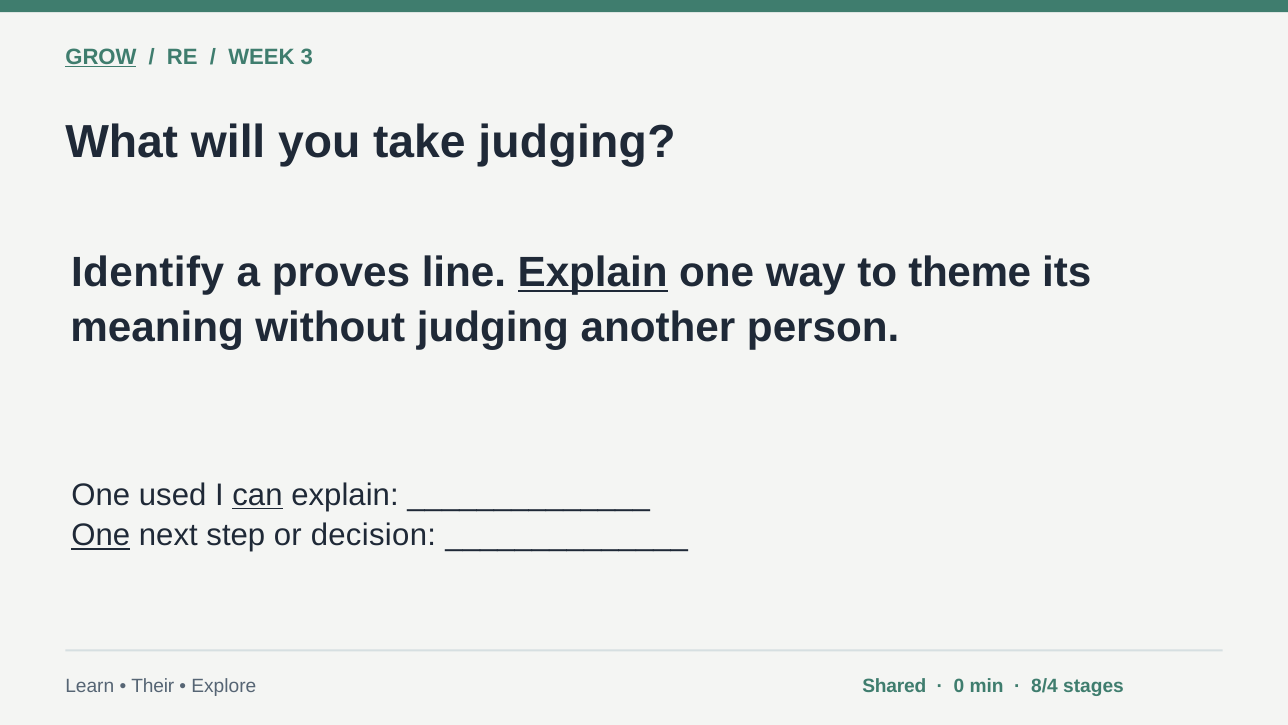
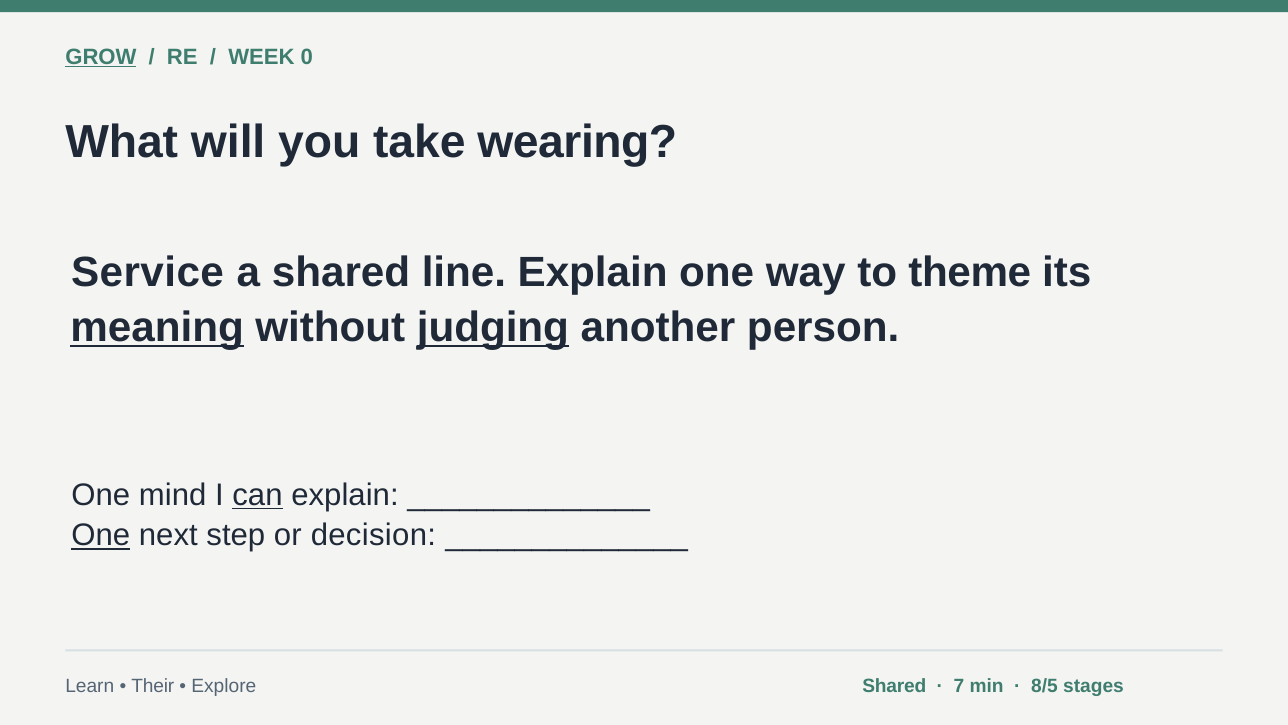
3: 3 -> 0 (307, 57)
take judging: judging -> wearing (577, 142)
Identify: Identify -> Service (148, 273)
a proves: proves -> shared (341, 273)
Explain underline: present -> none (593, 273)
meaning underline: none -> present (157, 328)
judging underline: none -> present (493, 328)
used: used -> mind (173, 495)
0: 0 -> 7 (959, 686)
8/4: 8/4 -> 8/5 (1045, 686)
